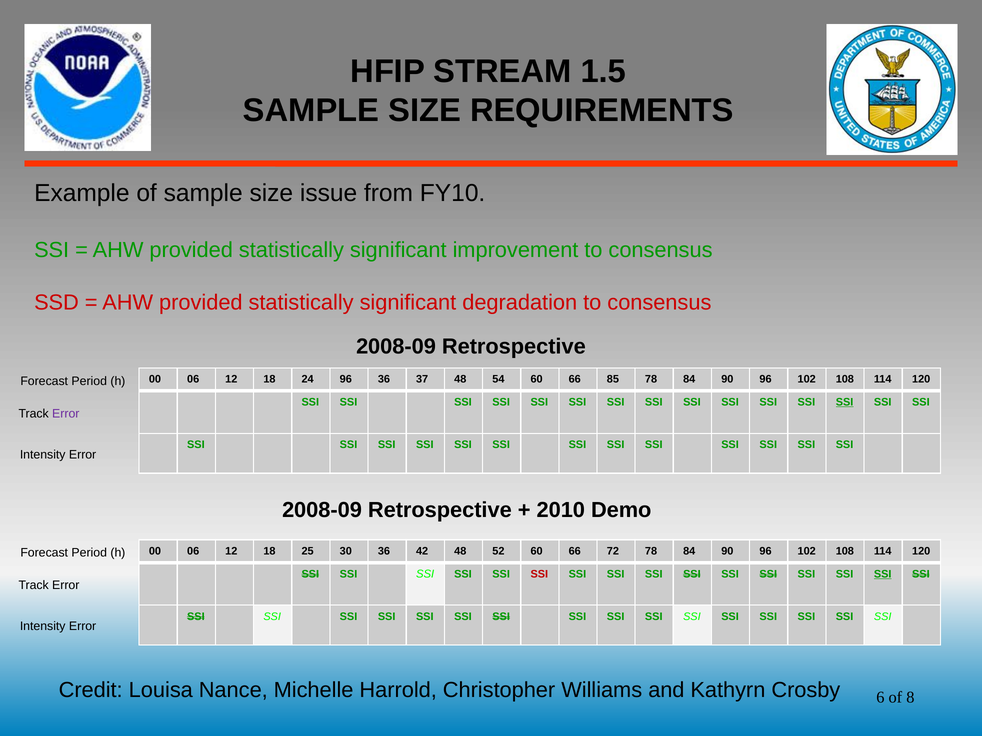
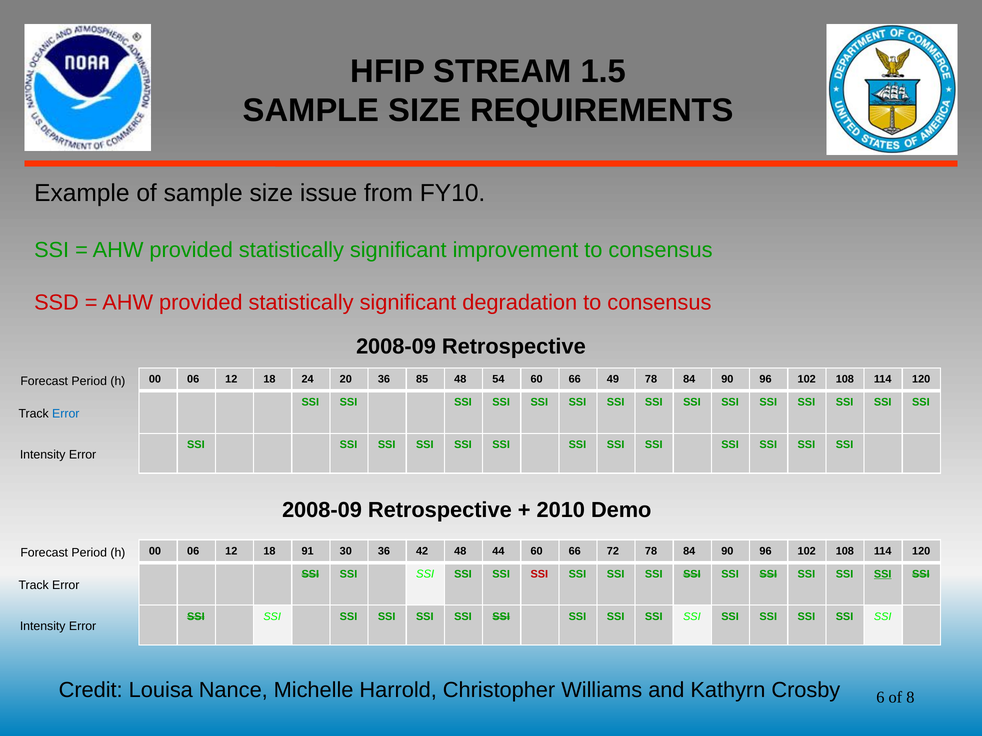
24 96: 96 -> 20 (346, 380)
37: 37 -> 85 (422, 380)
85: 85 -> 49 (613, 380)
SSI underline: present -> none (845, 402)
Error colour: purple -> blue (66, 414)
25: 25 -> 91 (308, 551)
52: 52 -> 44 (498, 551)
